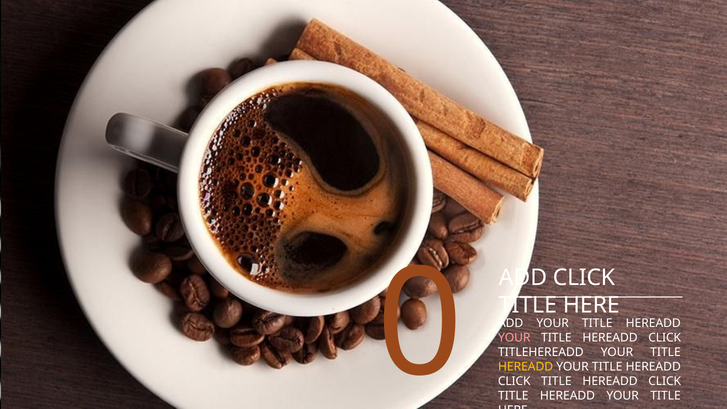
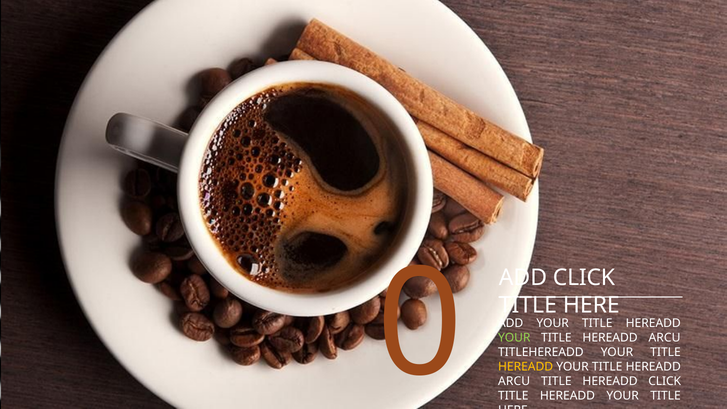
YOUR colour: pink -> light green (514, 338)
CLICK: CLICK -> ARCU (665, 338)
CLICK: CLICK -> ARCU (514, 381)
